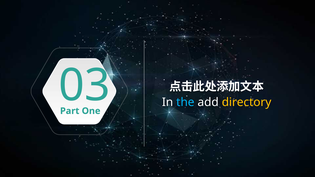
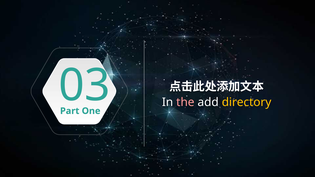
the colour: light blue -> pink (185, 102)
